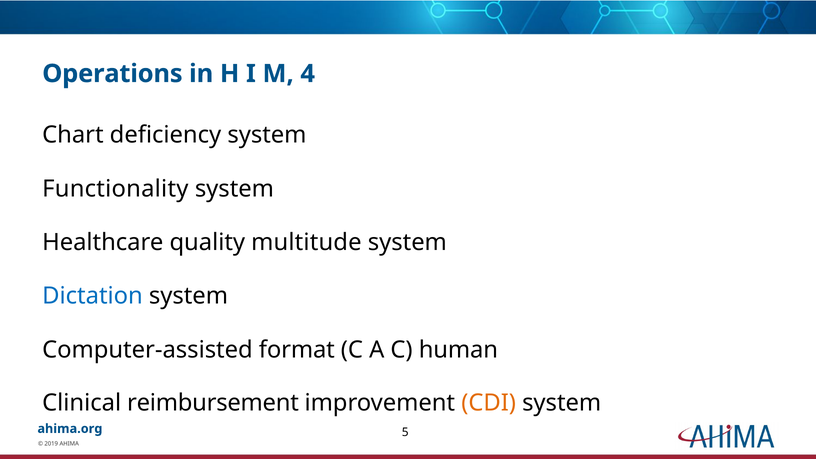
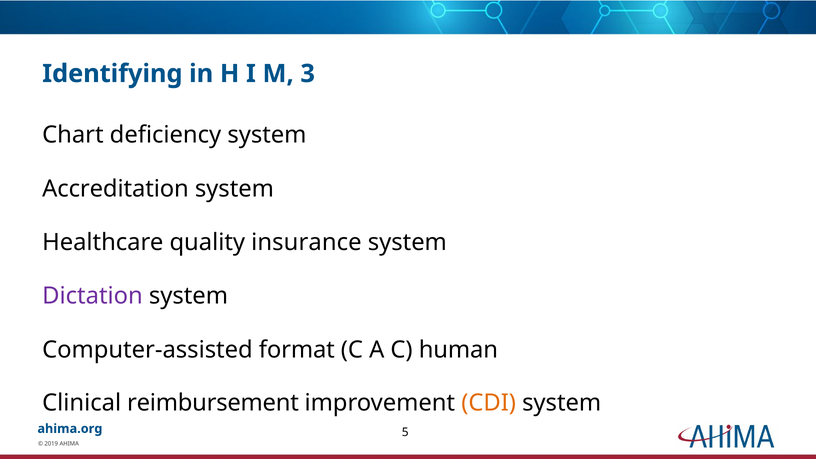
Operations: Operations -> Identifying (112, 74)
4: 4 -> 3 (308, 74)
Functionality: Functionality -> Accreditation (116, 189)
multitude: multitude -> insurance (306, 242)
Dictation colour: blue -> purple (92, 296)
